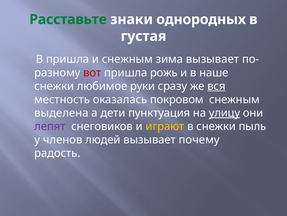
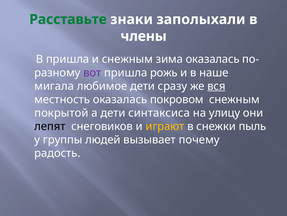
однородных: однородных -> заполыхали (201, 19)
густая: густая -> члены (144, 36)
зима вызывает: вызывает -> оказалась (213, 59)
вот colour: red -> purple (92, 72)
снежки: снежки -> мигала (54, 86)
любимое руки: руки -> дети (143, 86)
выделена: выделена -> покрытой (61, 113)
пунктуация: пунктуация -> синтаксиса (159, 113)
улицу underline: present -> none (225, 113)
лепят colour: purple -> black (50, 126)
членов: членов -> группы (63, 139)
